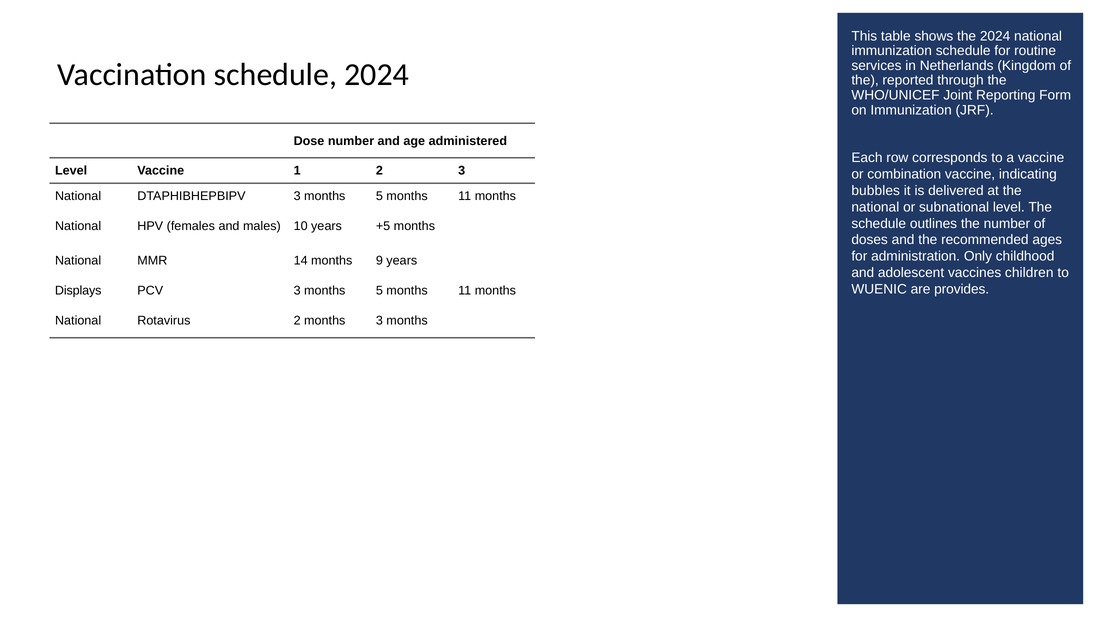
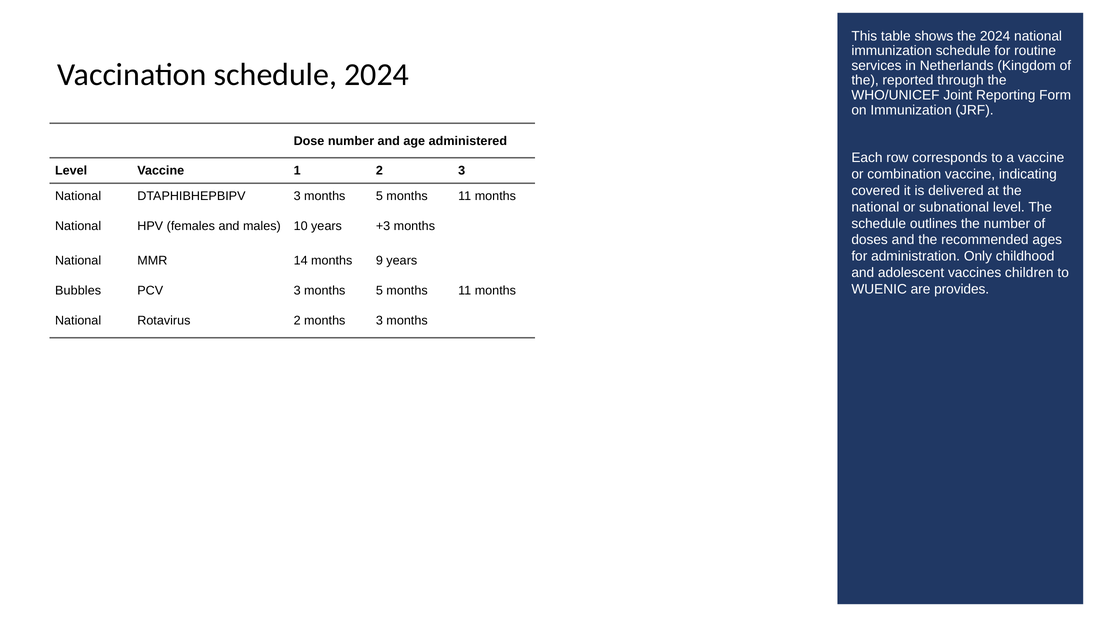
bubbles: bubbles -> covered (876, 191)
+5: +5 -> +3 (383, 226)
Displays: Displays -> Bubbles (78, 291)
